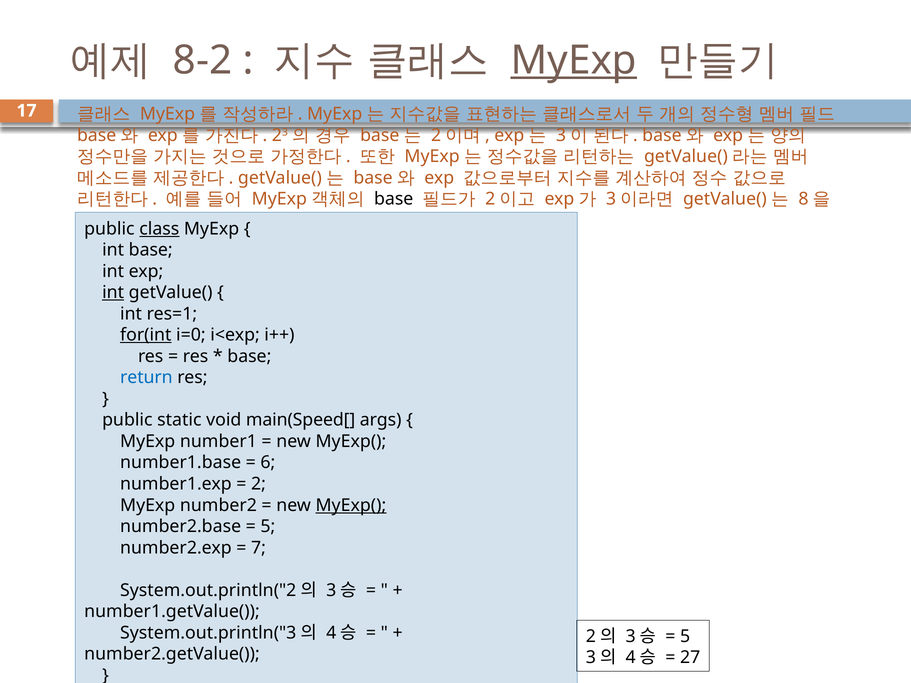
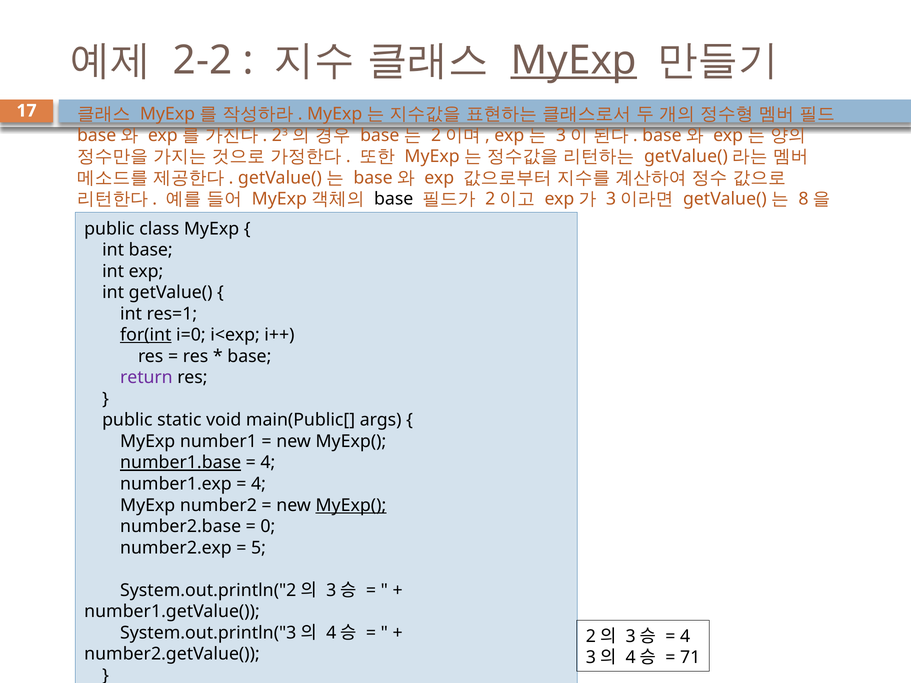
8-2: 8-2 -> 2-2 (203, 60)
class underline: present -> none (159, 229)
int underline: present -> none (113, 293)
return colour: blue -> purple (146, 378)
main(Speed[: main(Speed[ -> main(Public[ (301, 420)
number1.base underline: none -> present (181, 463)
6: 6 -> 4 (268, 463)
2: 2 -> 4 (258, 484)
5: 5 -> 0 (268, 527)
7: 7 -> 5 (258, 548)
5: 5 -> 4 (685, 637)
27: 27 -> 71 (690, 658)
